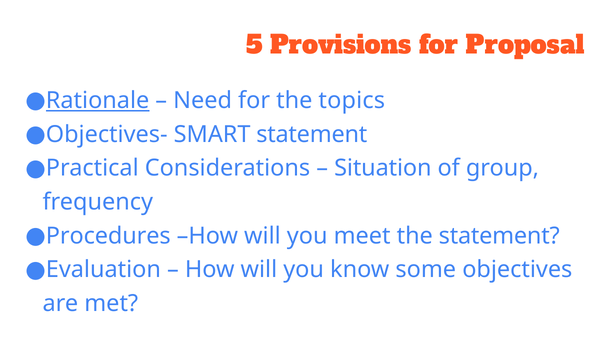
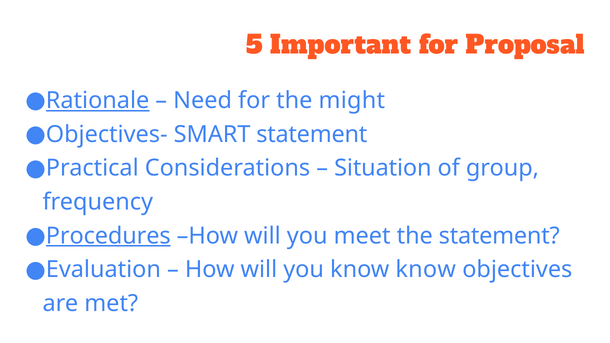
Provisions: Provisions -> Important (341, 46)
topics: topics -> might (352, 101)
Procedures underline: none -> present (108, 236)
know some: some -> know (426, 270)
